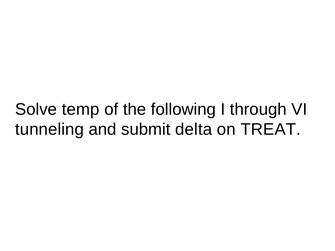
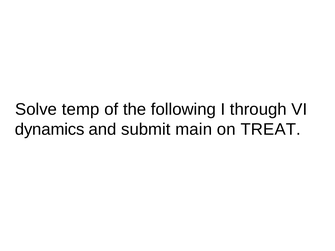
tunneling: tunneling -> dynamics (50, 130)
delta: delta -> main (194, 130)
